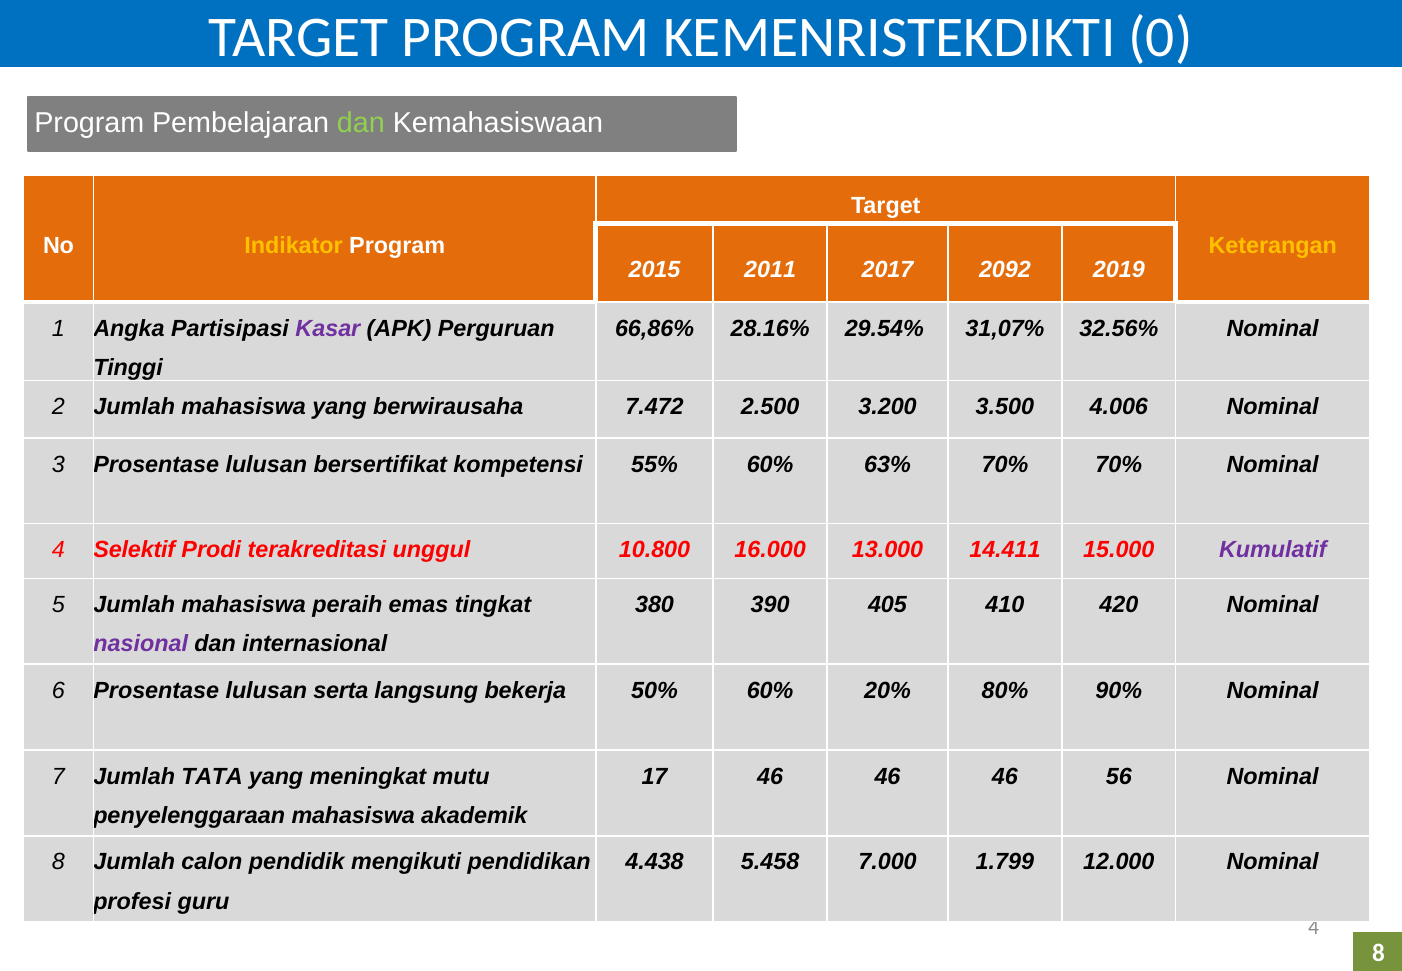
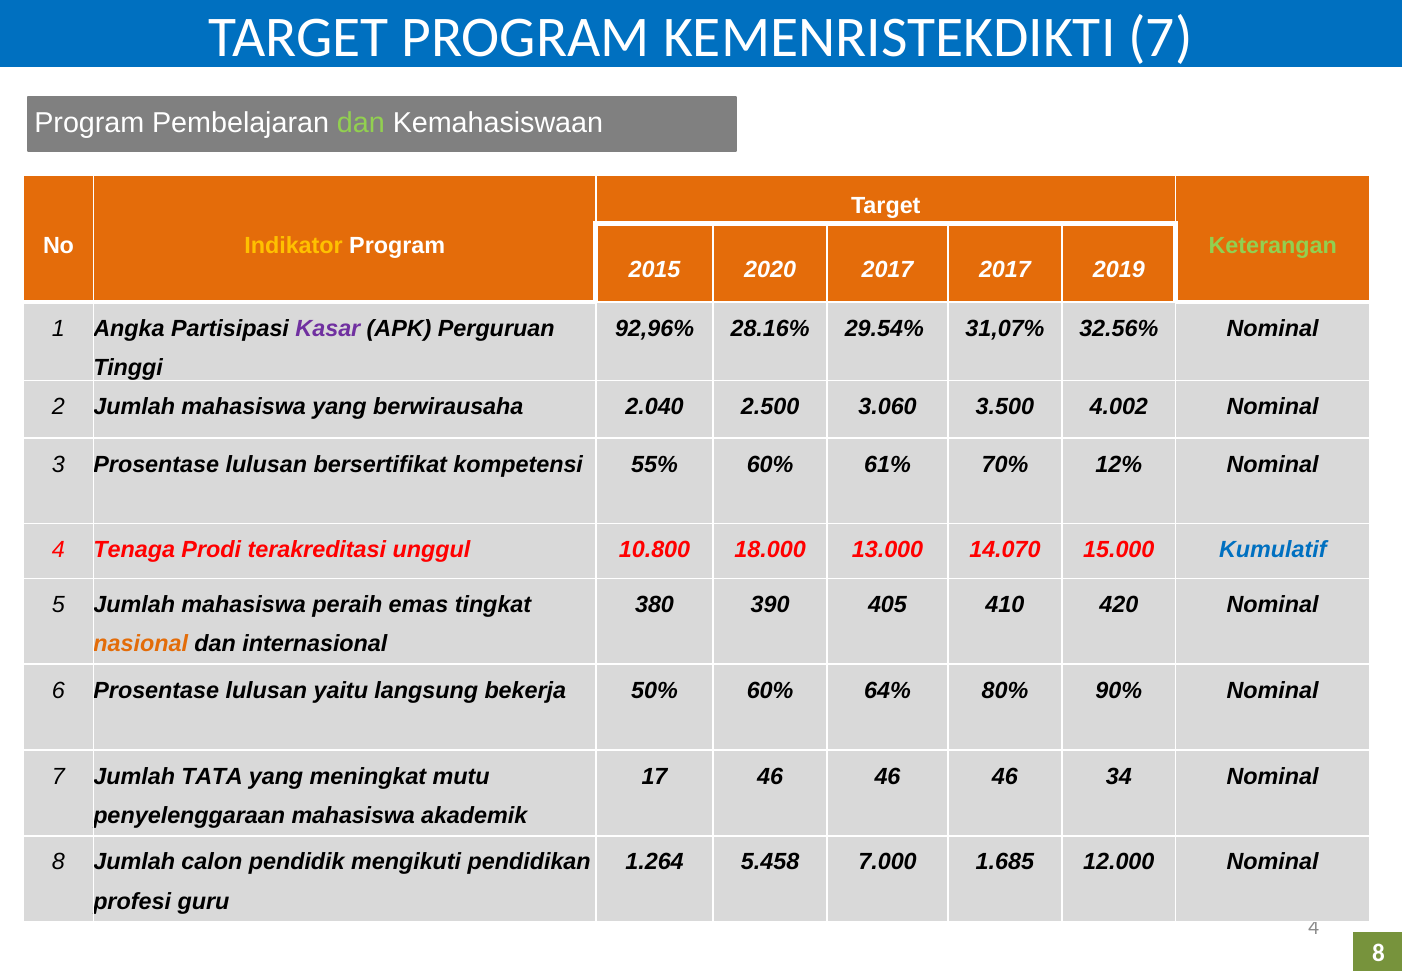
KEMENRISTEKDIKTI 0: 0 -> 7 (1161, 37)
Keterangan colour: yellow -> light green (1273, 245)
2011: 2011 -> 2020 (770, 270)
2017 2092: 2092 -> 2017 (1005, 270)
66,86%: 66,86% -> 92,96% (655, 328)
7.472: 7.472 -> 2.040 (655, 407)
3.200: 3.200 -> 3.060 (888, 407)
4.006: 4.006 -> 4.002 (1119, 407)
63%: 63% -> 61% (888, 464)
70% 70%: 70% -> 12% (1119, 464)
Selektif: Selektif -> Tenaga (134, 550)
16.000: 16.000 -> 18.000 (770, 550)
14.411: 14.411 -> 14.070 (1005, 550)
Kumulatif colour: purple -> blue (1273, 550)
nasional colour: purple -> orange (141, 644)
serta: serta -> yaitu (341, 690)
20%: 20% -> 64% (888, 690)
56: 56 -> 34 (1119, 776)
4.438: 4.438 -> 1.264 (655, 862)
1.799: 1.799 -> 1.685 (1005, 862)
